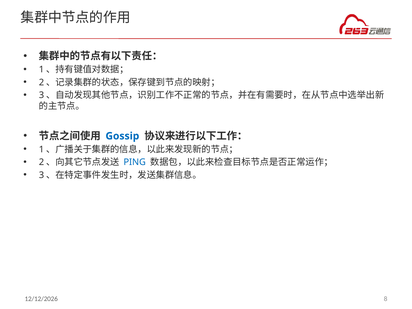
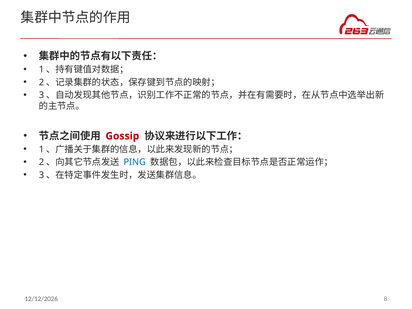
Gossip colour: blue -> red (122, 136)
